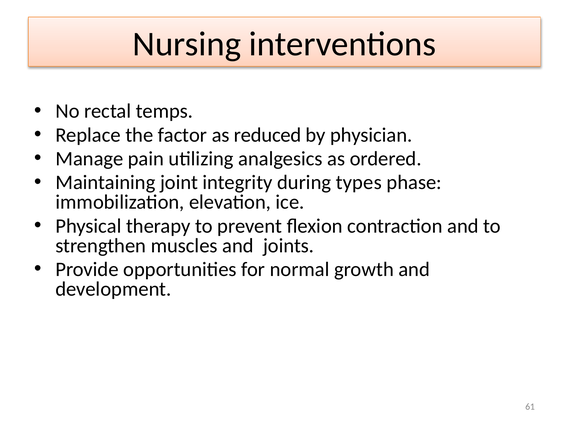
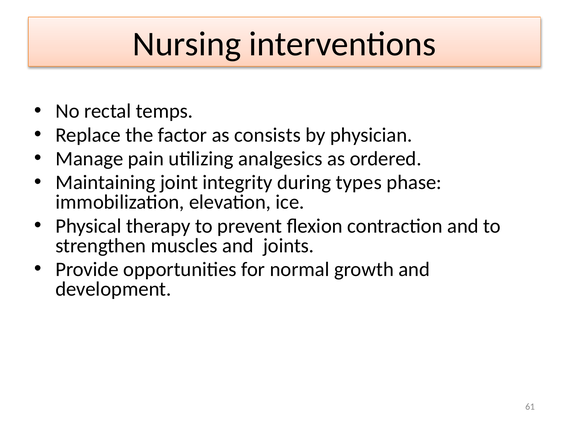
reduced: reduced -> consists (267, 135)
